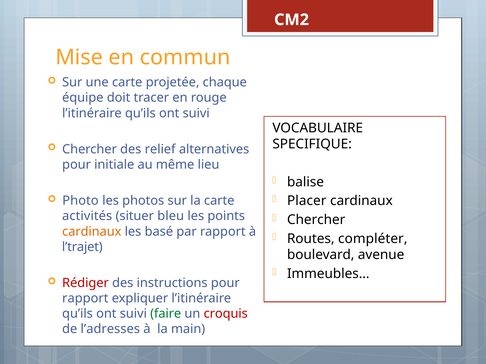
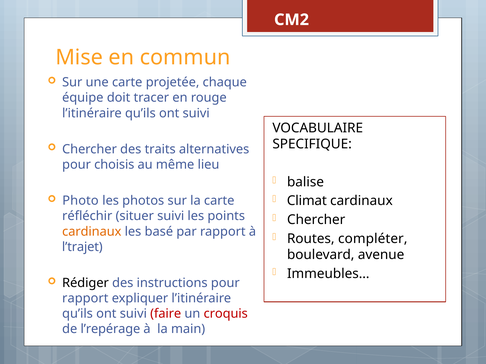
relief: relief -> traits (160, 149)
initiale: initiale -> choisis (114, 165)
Placer: Placer -> Climat (307, 201)
activités: activités -> réfléchir (87, 216)
situer bleu: bleu -> suivi (171, 216)
Rédiger colour: red -> black (86, 283)
faire colour: green -> red (166, 314)
l’adresses: l’adresses -> l’repérage (110, 329)
